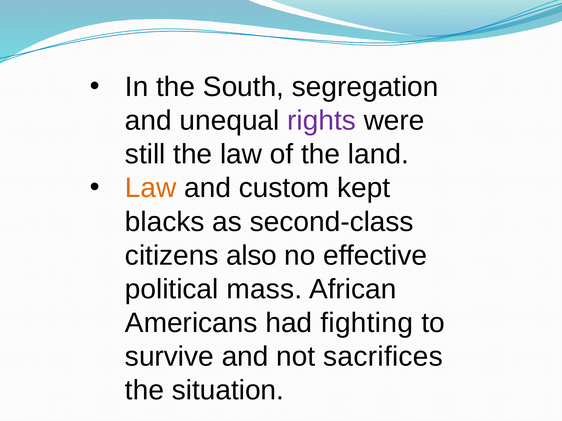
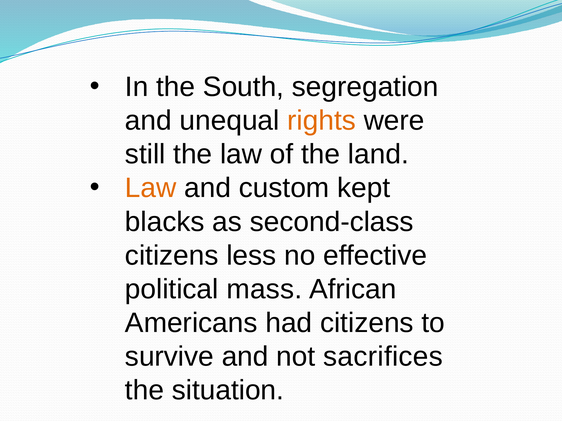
rights colour: purple -> orange (322, 121)
also: also -> less (251, 256)
had fighting: fighting -> citizens (367, 323)
